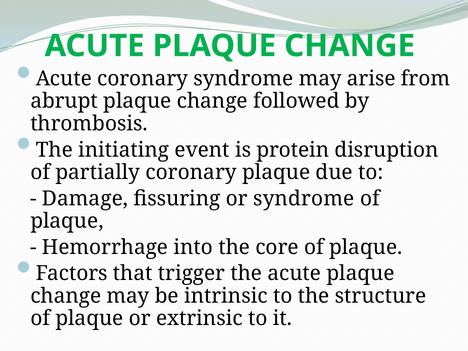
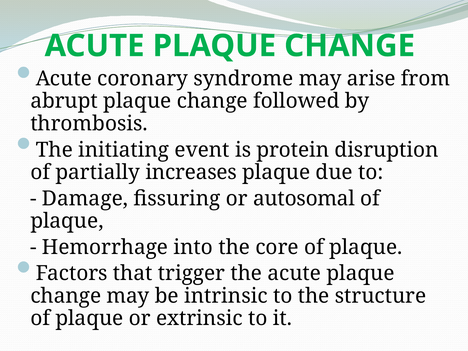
partially coronary: coronary -> increases (191, 172)
or syndrome: syndrome -> autosomal (304, 199)
